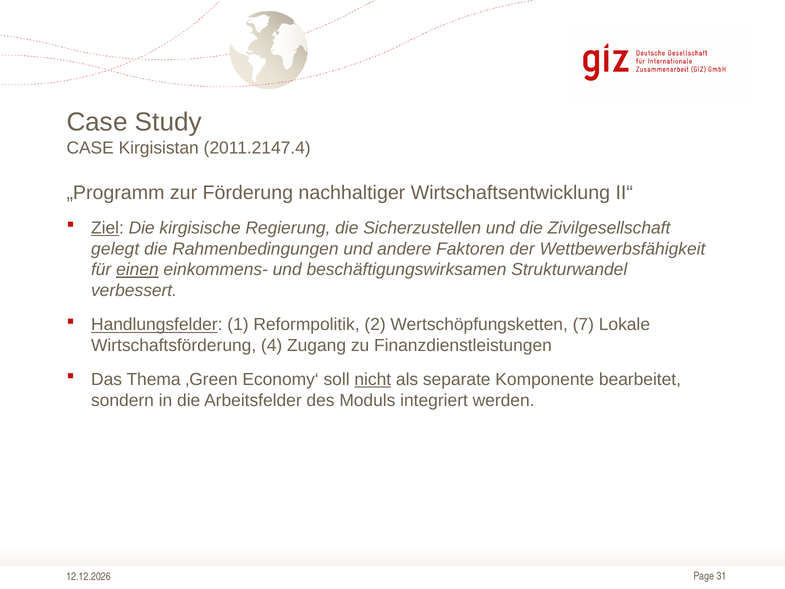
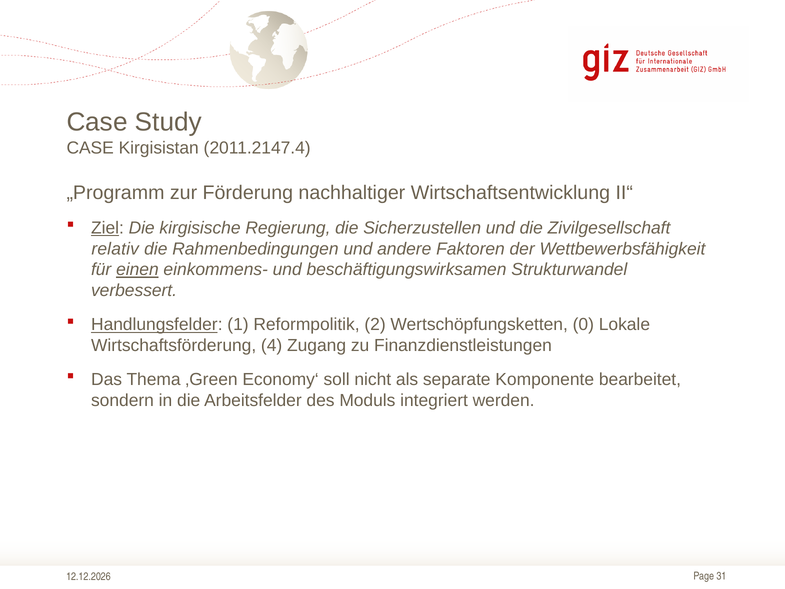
gelegt: gelegt -> relativ (115, 249)
7: 7 -> 0 (583, 325)
nicht underline: present -> none (373, 379)
